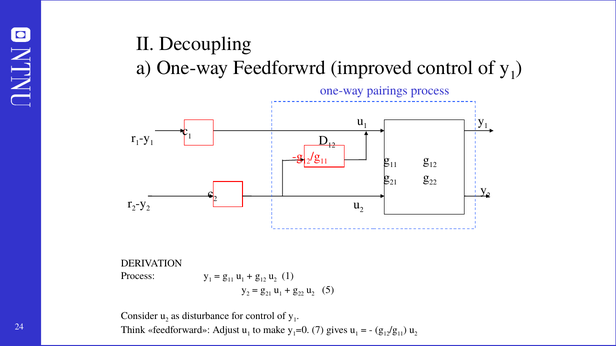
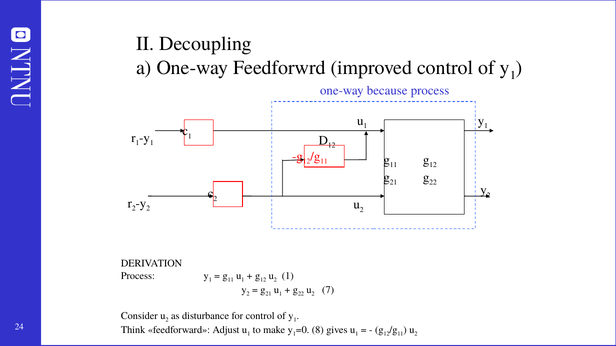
pairings: pairings -> because (387, 91)
5: 5 -> 7 (328, 290)
7: 7 -> 8 (318, 330)
